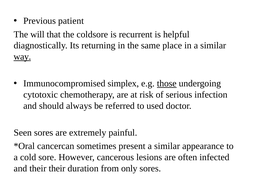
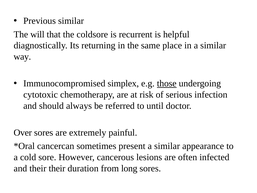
Previous patient: patient -> similar (71, 21)
way underline: present -> none (22, 57)
used: used -> until (155, 106)
Seen: Seen -> Over (23, 133)
only: only -> long (129, 168)
